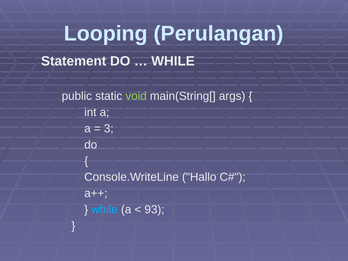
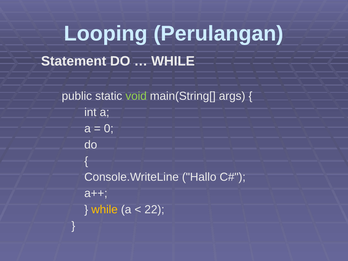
3: 3 -> 0 (109, 128)
while colour: light blue -> yellow (105, 210)
93: 93 -> 22 (154, 210)
